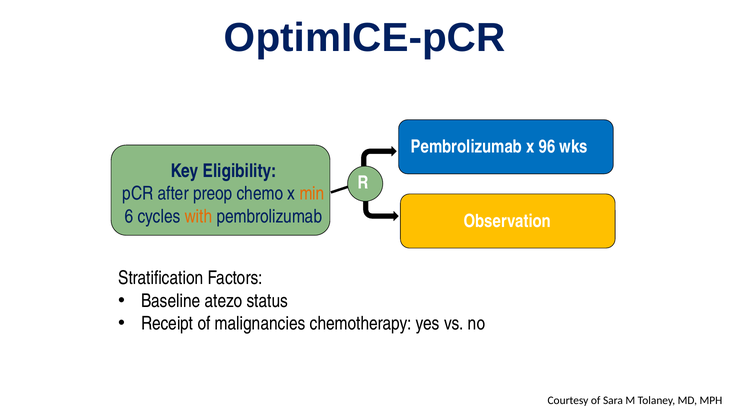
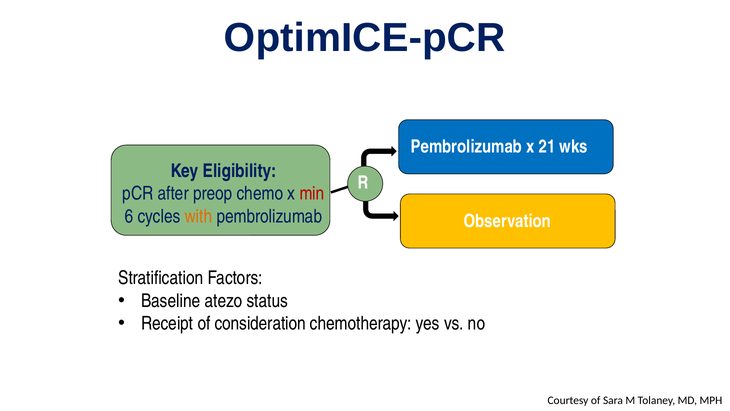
96: 96 -> 21 (547, 146)
min colour: orange -> red (312, 194)
malignancies: malignancies -> consideration (260, 323)
